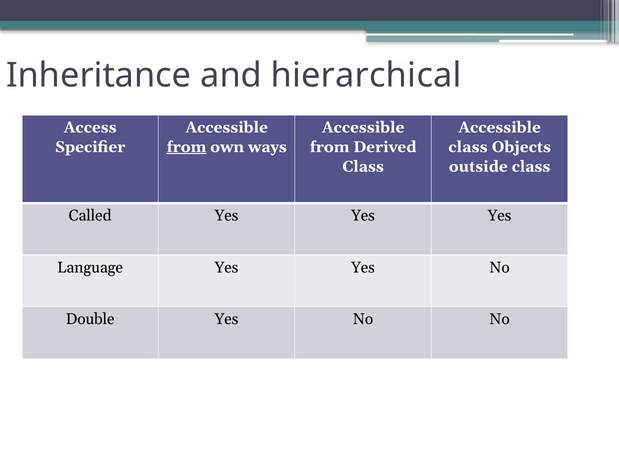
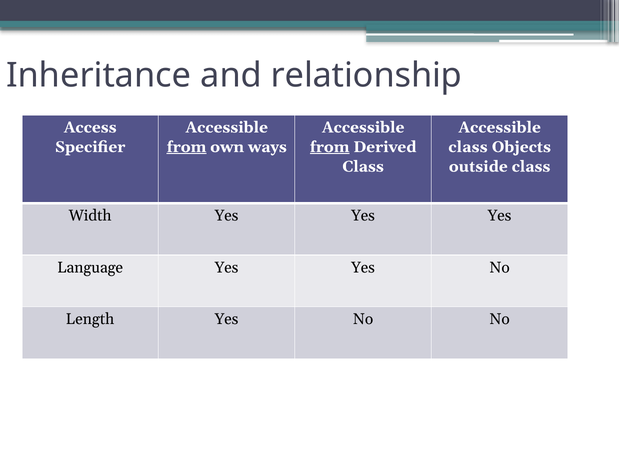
hierarchical: hierarchical -> relationship (366, 76)
from underline: none -> present (330, 147)
Called: Called -> Width (90, 216)
Double: Double -> Length (90, 319)
